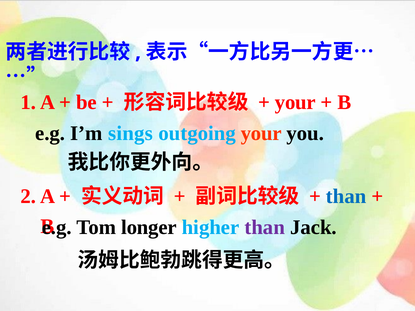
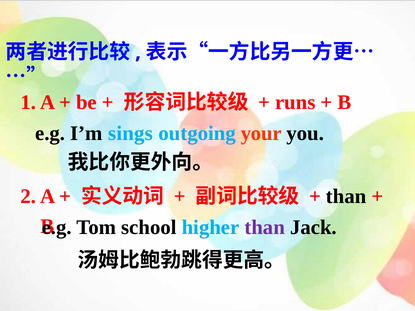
your: your -> runs (295, 102)
than colour: blue -> black (346, 197)
longer: longer -> school (149, 228)
